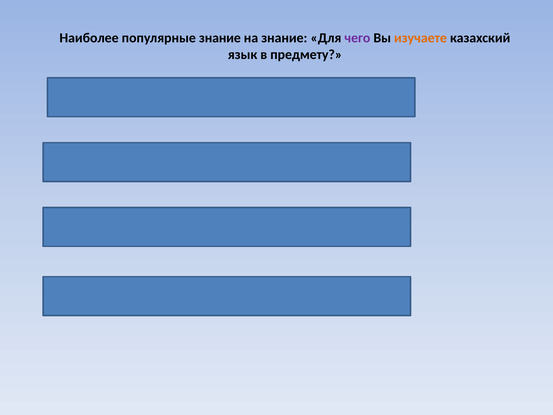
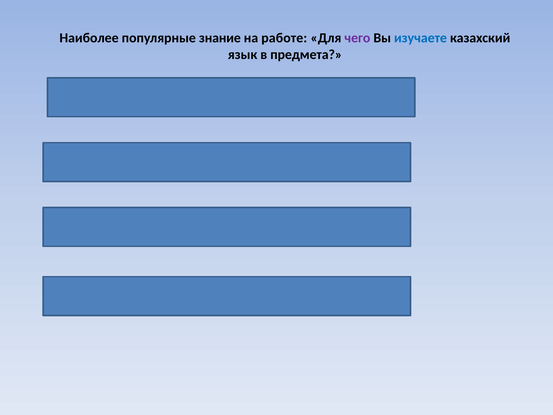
на знание: знание -> работе (284, 38)
изучаете colour: orange -> blue (420, 38)
предмету: предмету -> предмета (306, 54)
